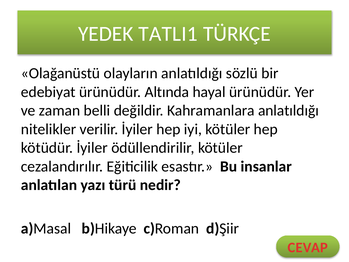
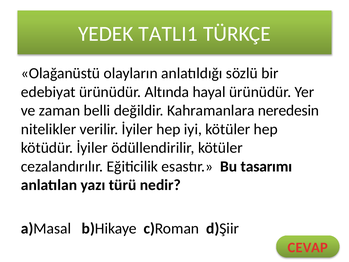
Kahramanlara anlatıldığı: anlatıldığı -> neredesin (288, 110)
insanlar: insanlar -> tasarımı (266, 166)
